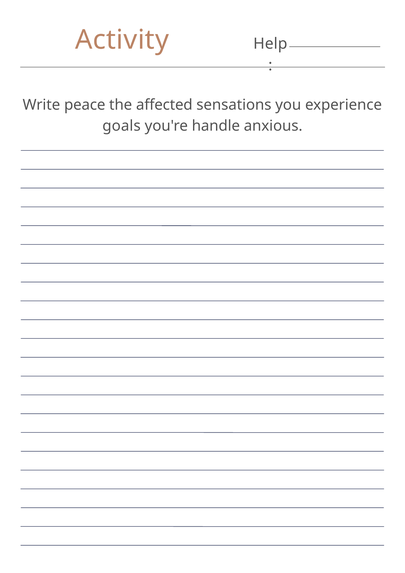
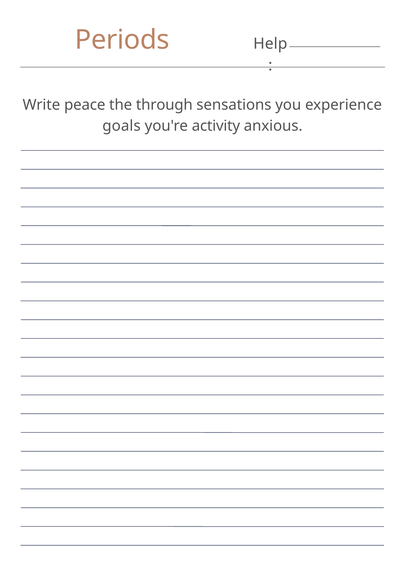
Activity: Activity -> Periods (122, 40)
affected: affected -> through (164, 105)
handle: handle -> activity (216, 126)
